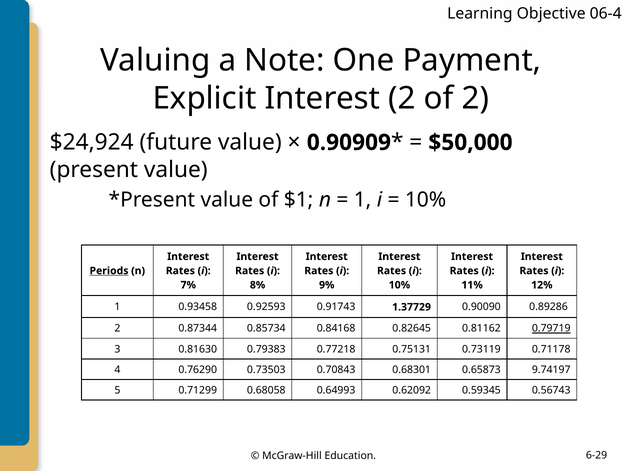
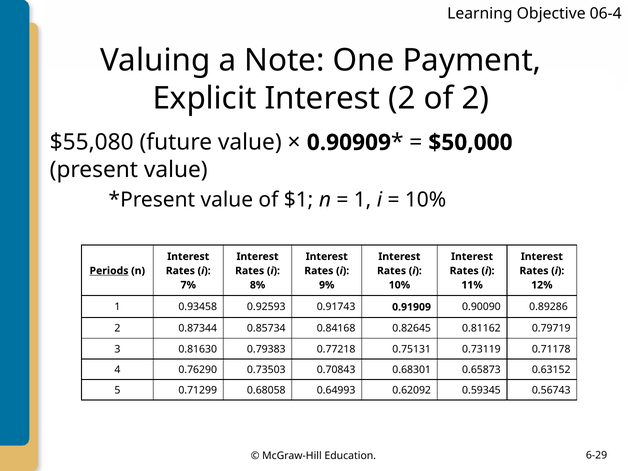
$24,924: $24,924 -> $55,080 (92, 142)
1.37729: 1.37729 -> 0.91909 (412, 307)
0.79719 underline: present -> none (551, 329)
9.74197: 9.74197 -> 0.63152 (551, 370)
